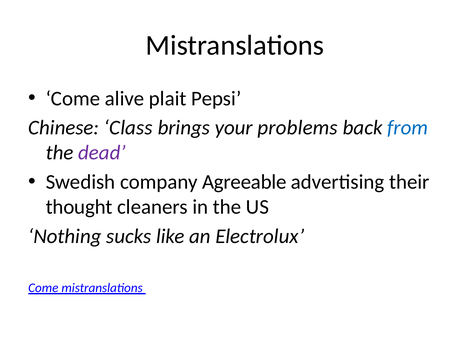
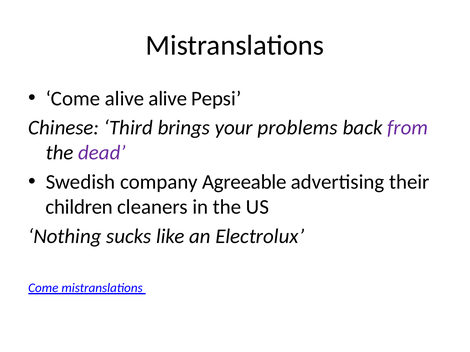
alive plait: plait -> alive (168, 99)
Class: Class -> Third (128, 128)
from colour: blue -> purple (408, 128)
thought: thought -> children (79, 207)
